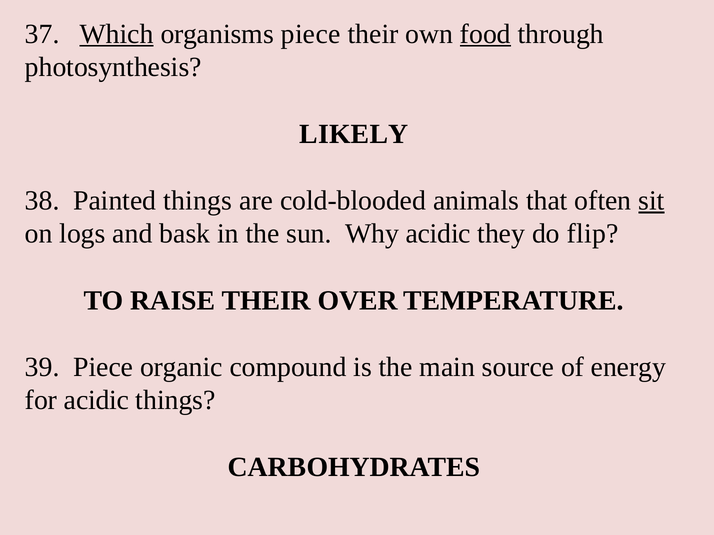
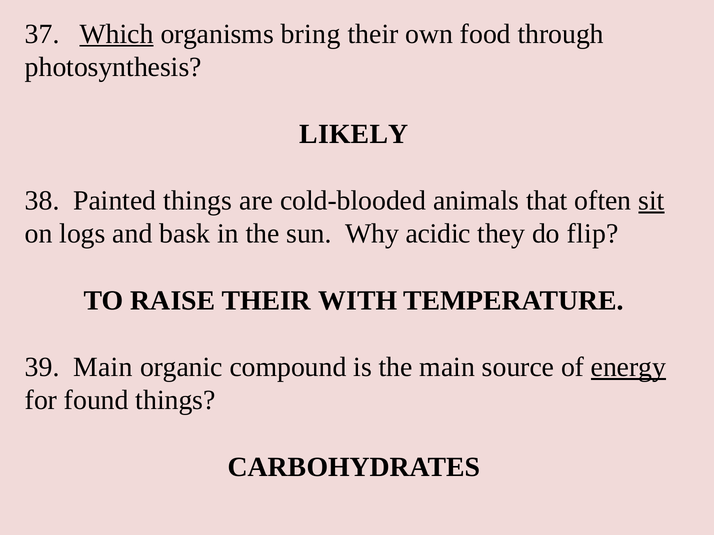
organisms piece: piece -> bring (311, 34)
food underline: present -> none (485, 34)
OVER: OVER -> WITH (358, 301)
39 Piece: Piece -> Main (103, 367)
energy underline: none -> present (629, 367)
for acidic: acidic -> found (96, 401)
